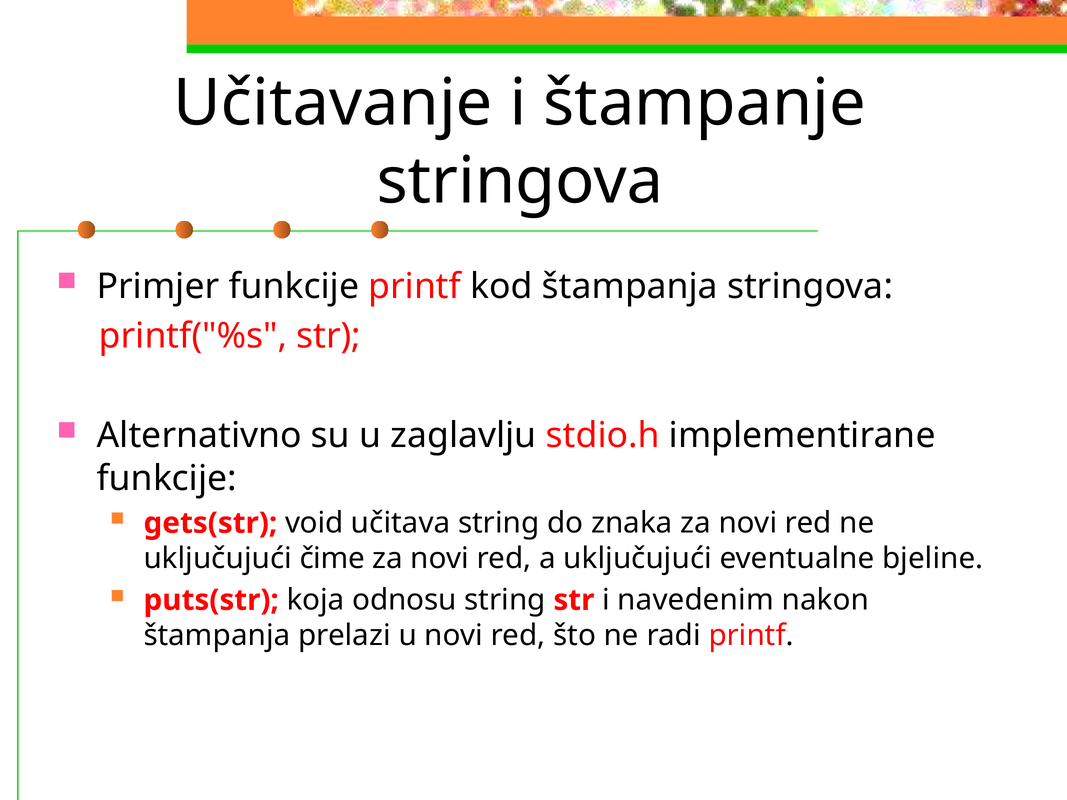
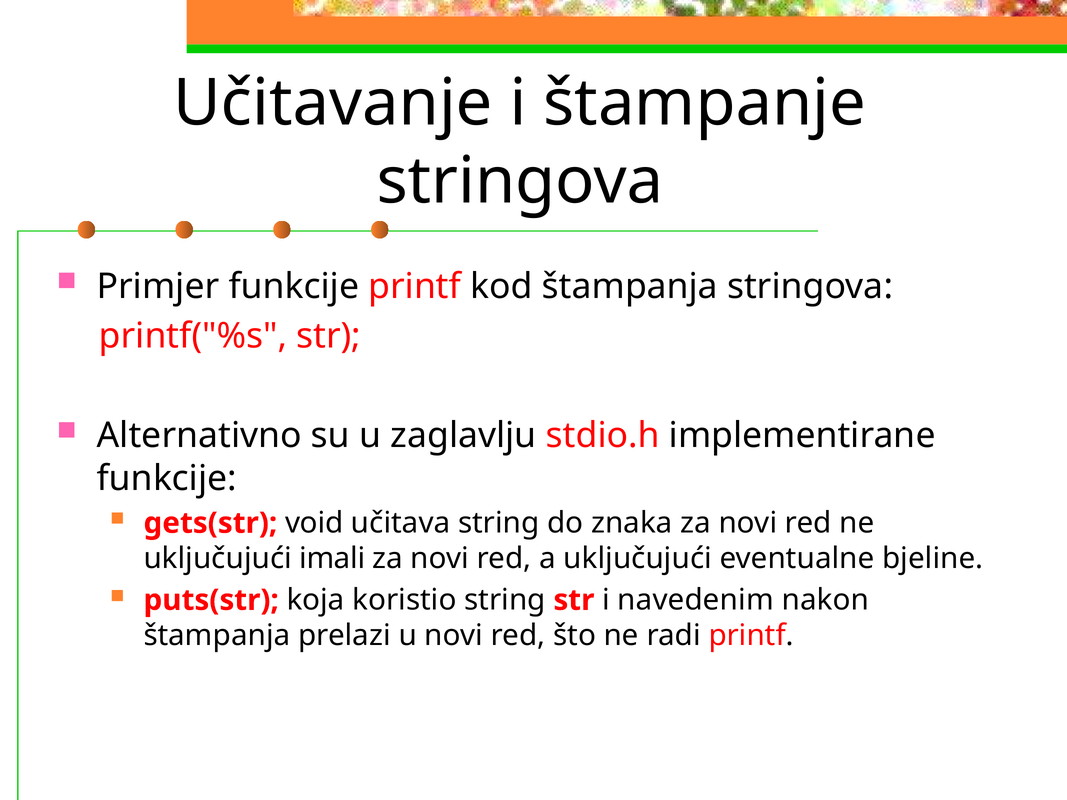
čime: čime -> imali (332, 559)
odnosu: odnosu -> koristio (404, 600)
